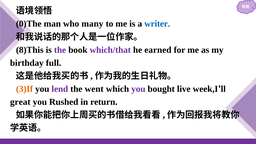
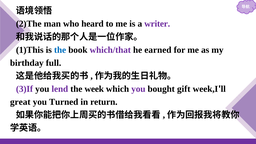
0)The: 0)The -> 2)The (29, 24)
many: many -> heard (92, 24)
writer colour: blue -> purple (157, 24)
8)This: 8)This -> 1)This (30, 50)
the colour: purple -> blue (60, 50)
3)If colour: orange -> purple (24, 89)
went: went -> week (94, 89)
live: live -> gift (184, 89)
Rushed: Rushed -> Turned (64, 102)
